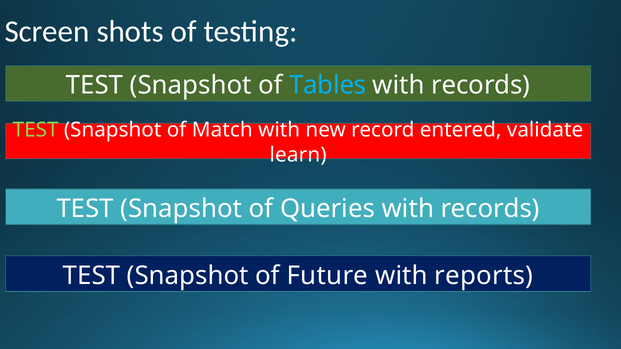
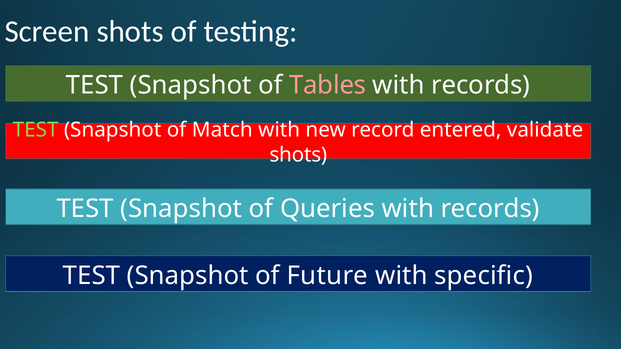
Tables colour: light blue -> pink (328, 85)
learn: learn -> shots (298, 155)
reports: reports -> specific (484, 276)
